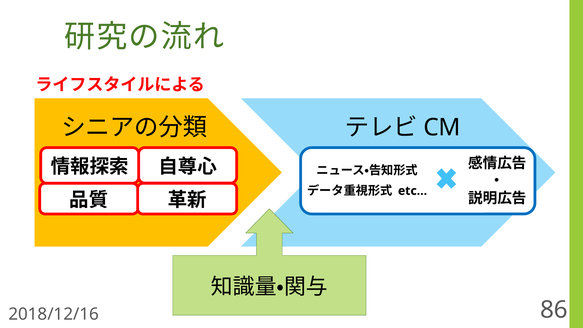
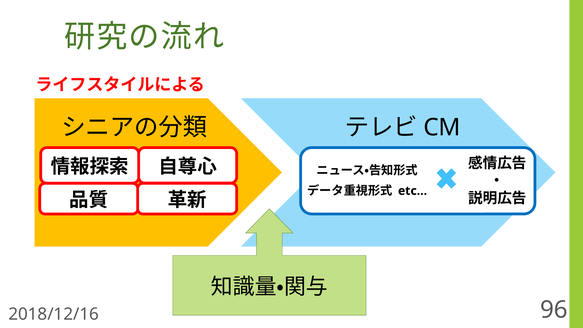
86: 86 -> 96 (554, 310)
